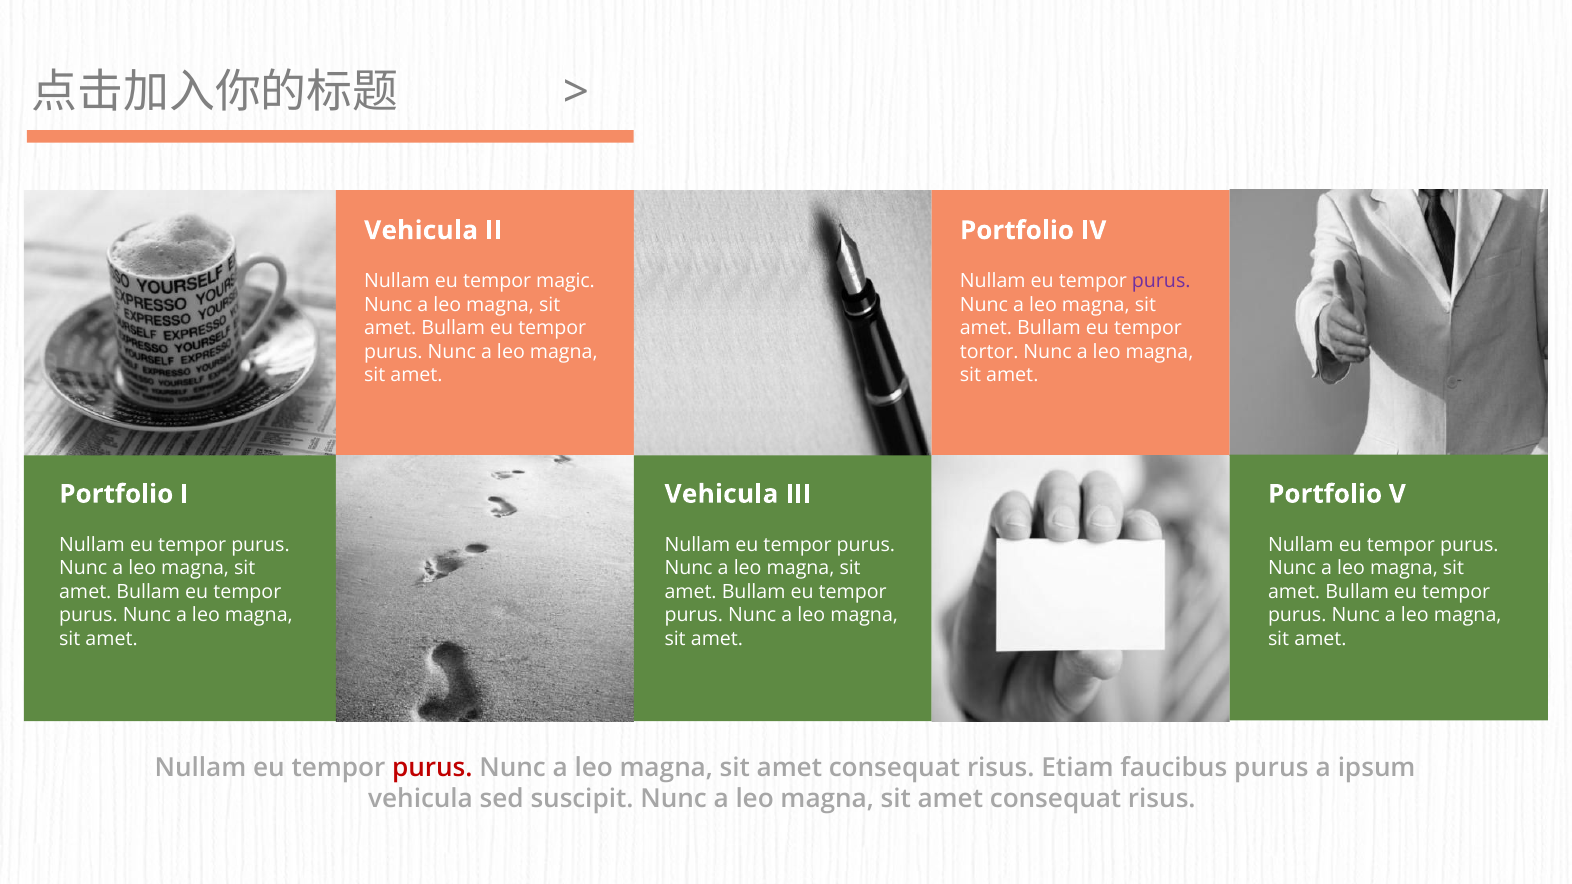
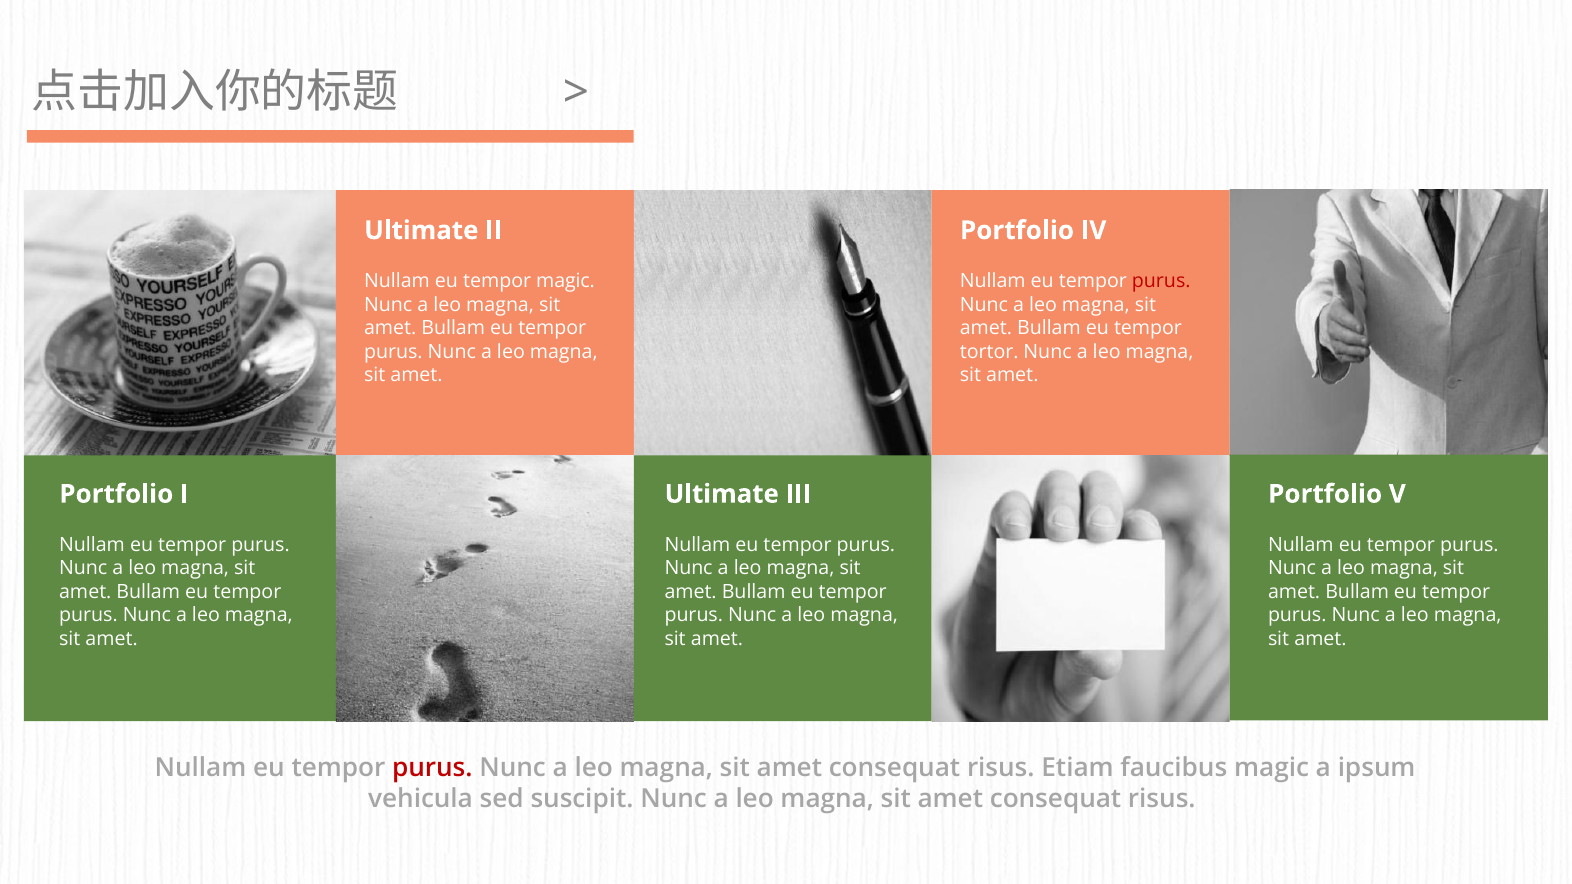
Vehicula: Vehicula -> Ultimate (421, 231)
purus colour: purple -> red (1161, 281)
Vehicula: Vehicula -> Ultimate (722, 494)
faucibus purus: purus -> magic (1272, 768)
